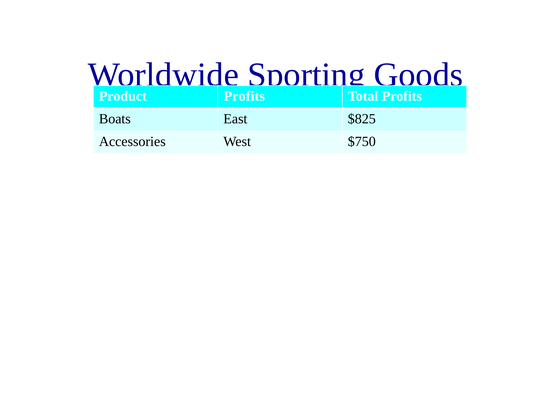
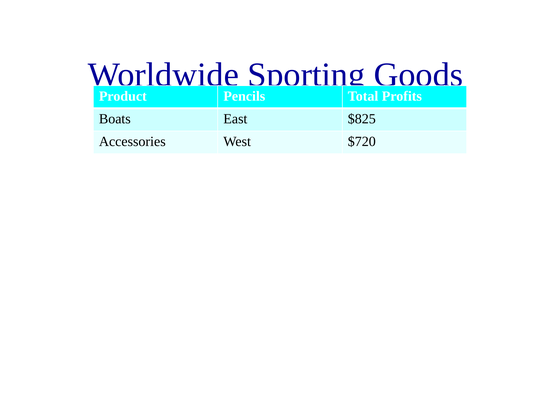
Product Profits: Profits -> Pencils (244, 96)
$750: $750 -> $720 (362, 142)
